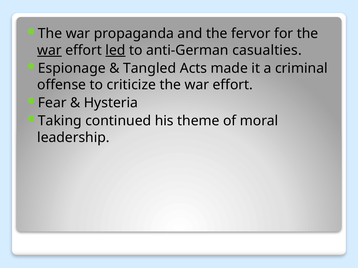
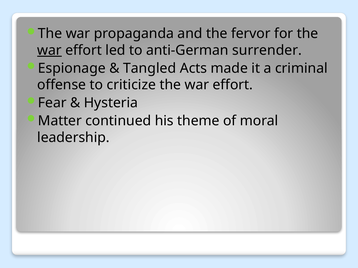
led underline: present -> none (115, 50)
casualties: casualties -> surrender (267, 50)
Taking: Taking -> Matter (60, 121)
